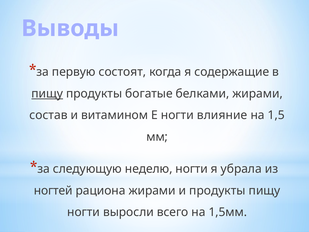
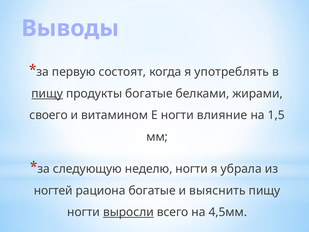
содержащие: содержащие -> употреблять (232, 72)
состав: состав -> своего (49, 115)
рациона жирами: жирами -> богатые (152, 190)
и продукты: продукты -> выяснить (217, 190)
выросли underline: none -> present (128, 212)
1,5мм: 1,5мм -> 4,5мм (228, 212)
